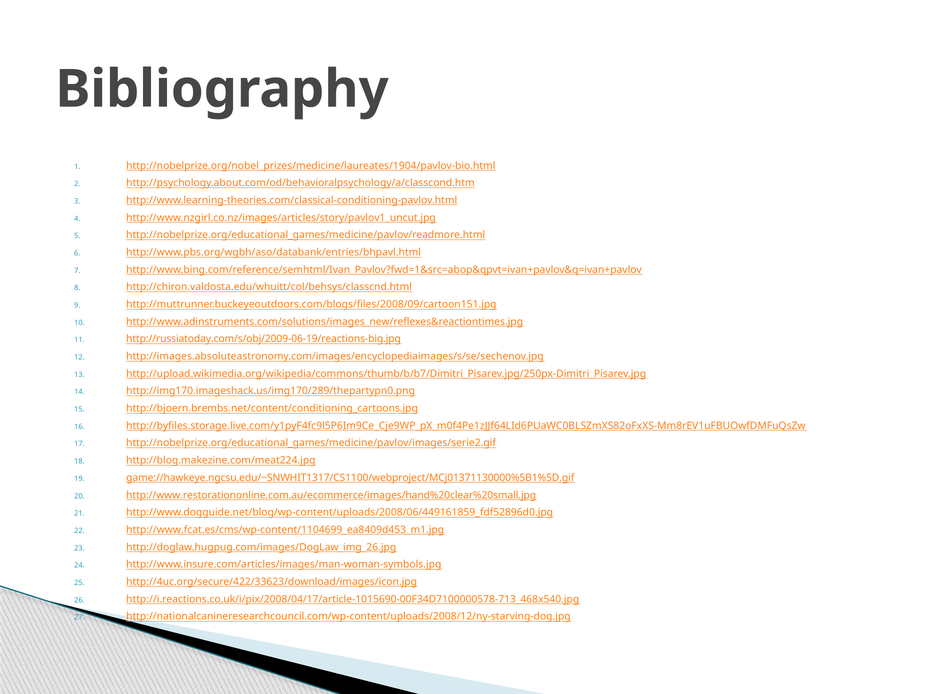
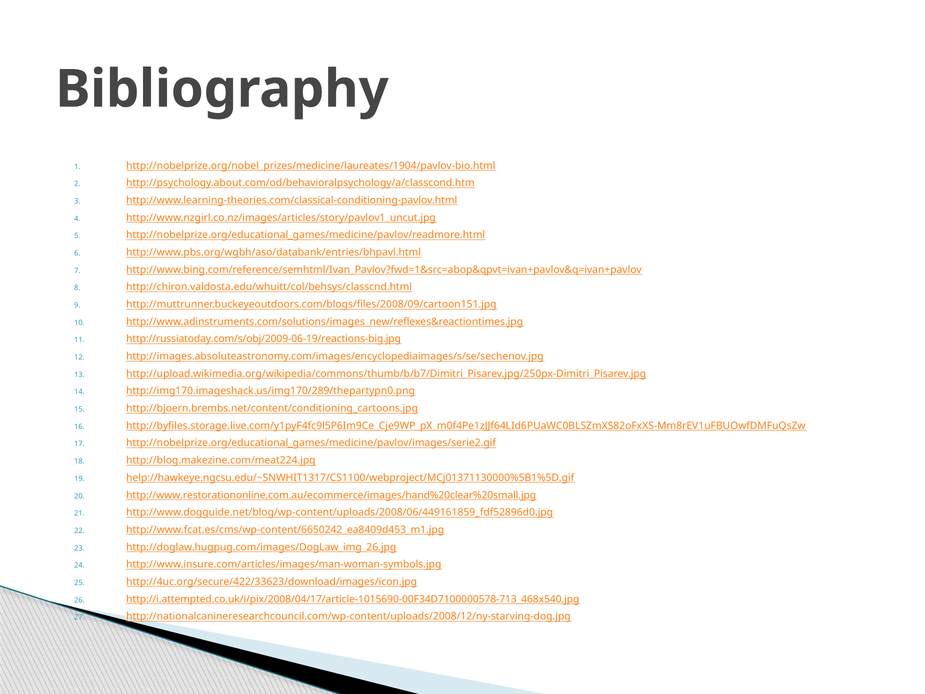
game://hawkeye.ngcsu.edu/~SNWHIT1317/CS1100/webproject/MCj01371130000%5B1%5D.gif: game://hawkeye.ngcsu.edu/~SNWHIT1317/CS1100/webproject/MCj01371130000%5B1%5D.gif -> help://hawkeye.ngcsu.edu/~SNWHIT1317/CS1100/webproject/MCj01371130000%5B1%5D.gif (350, 478)
http://www.fcat.es/cms/wp-content/1104699_ea8409d453_m1.jpg: http://www.fcat.es/cms/wp-content/1104699_ea8409d453_m1.jpg -> http://www.fcat.es/cms/wp-content/6650242_ea8409d453_m1.jpg (285, 530)
http://i.reactions.co.uk/i/pix/2008/04/17/article-1015690-00F34D7100000578-713_468x540.jpg: http://i.reactions.co.uk/i/pix/2008/04/17/article-1015690-00F34D7100000578-713_468x540.jpg -> http://i.attempted.co.uk/i/pix/2008/04/17/article-1015690-00F34D7100000578-713_468x540.jpg (353, 599)
